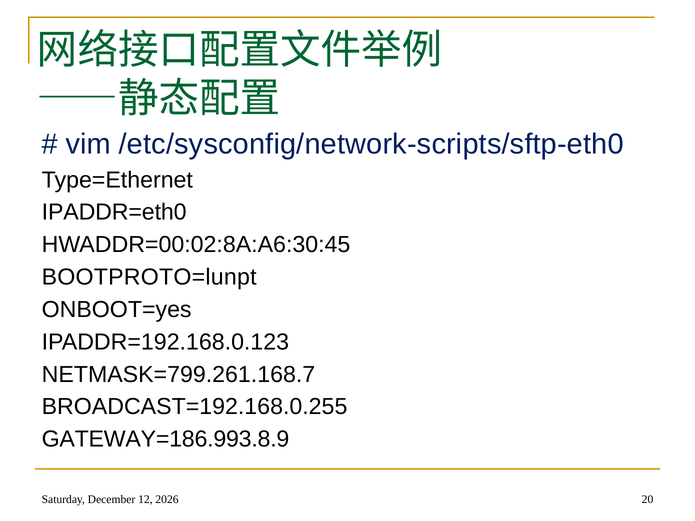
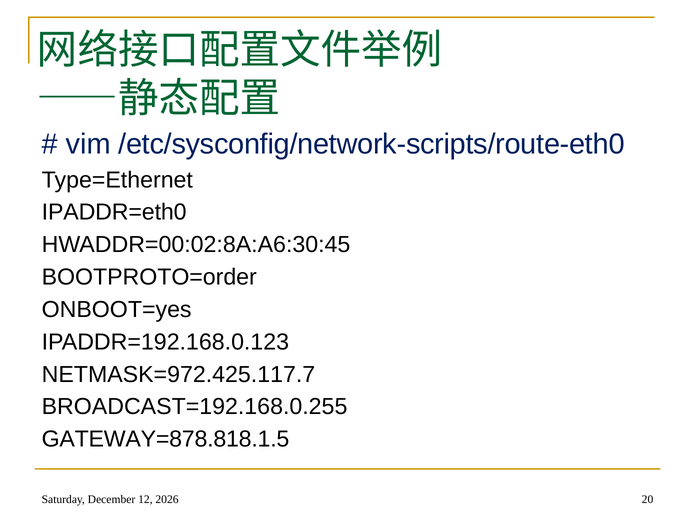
/etc/sysconfig/network-scripts/sftp-eth0: /etc/sysconfig/network-scripts/sftp-eth0 -> /etc/sysconfig/network-scripts/route-eth0 (372, 144)
BOOTPROTO=lunpt: BOOTPROTO=lunpt -> BOOTPROTO=order (149, 277)
NETMASK=799.261.168.7: NETMASK=799.261.168.7 -> NETMASK=972.425.117.7 (178, 375)
GATEWAY=186.993.8.9: GATEWAY=186.993.8.9 -> GATEWAY=878.818.1.5 (166, 439)
